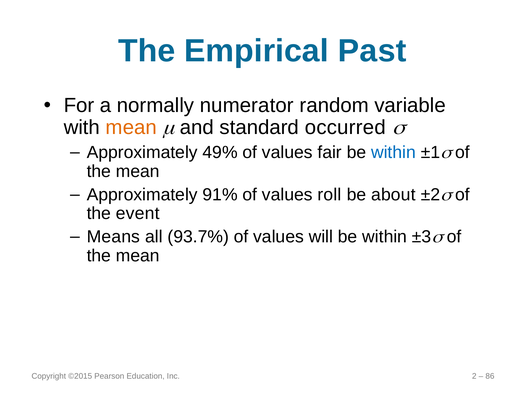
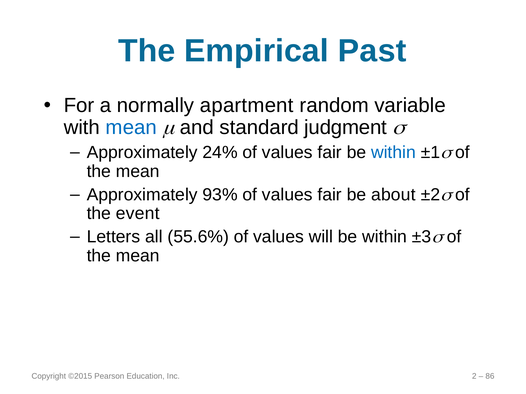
numerator: numerator -> apartment (247, 106)
mean colour: orange -> blue (131, 128)
occurred: occurred -> judgment (346, 128)
49%: 49% -> 24% (220, 153)
91%: 91% -> 93% (220, 195)
roll: roll -> fair (330, 195)
Means: Means -> Letters (113, 237)
93.7%: 93.7% -> 55.6% (198, 237)
